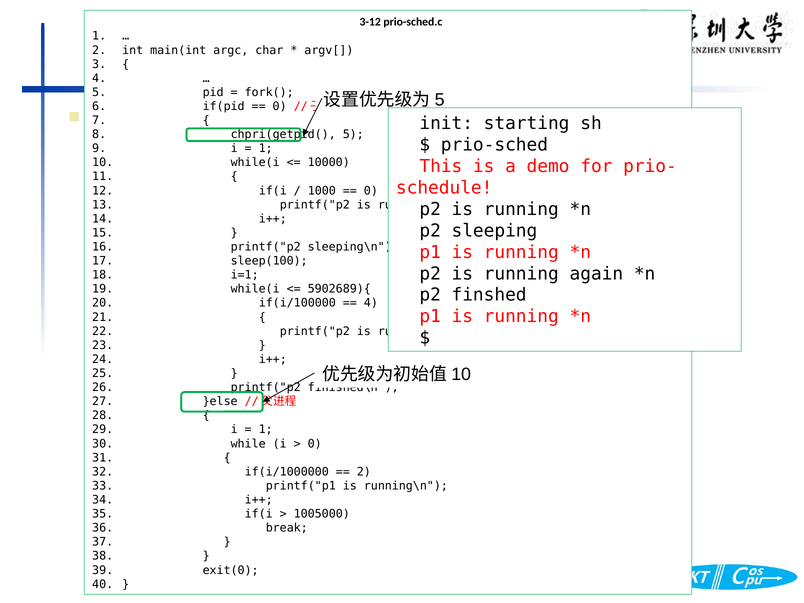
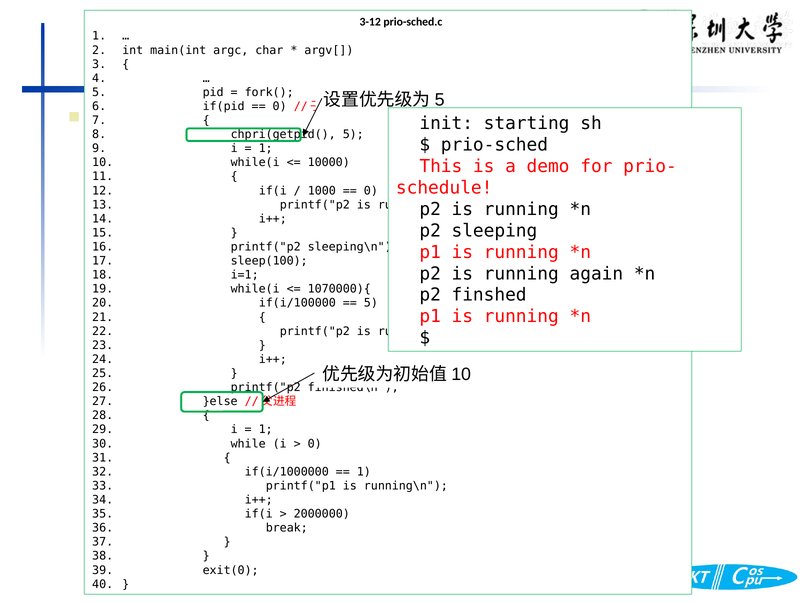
5902689){: 5902689){ -> 1070000){ (339, 289)
4: 4 -> 5 (371, 303)
2: 2 -> 1 (364, 472)
1005000: 1005000 -> 2000000 (322, 514)
